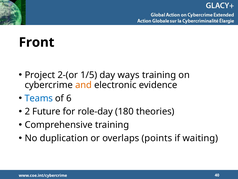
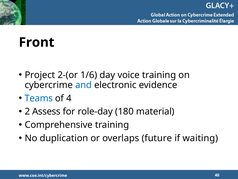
1/5: 1/5 -> 1/6 (89, 75)
ways: ways -> voice (129, 75)
and colour: orange -> blue (84, 85)
6: 6 -> 4 (69, 98)
Future: Future -> Assess (46, 111)
theories: theories -> material (155, 111)
points: points -> future (157, 138)
